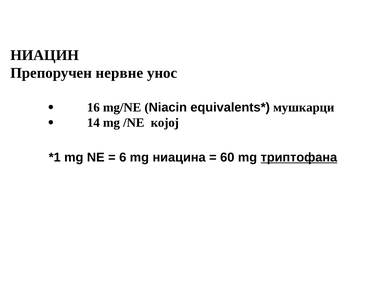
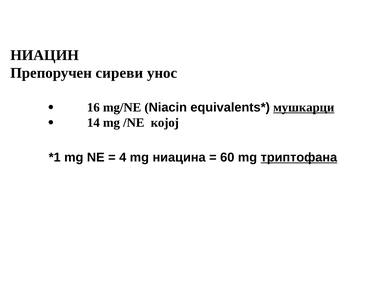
нервне: нервне -> сиреви (119, 73)
мушкарци underline: none -> present (304, 107)
6: 6 -> 4 (123, 158)
